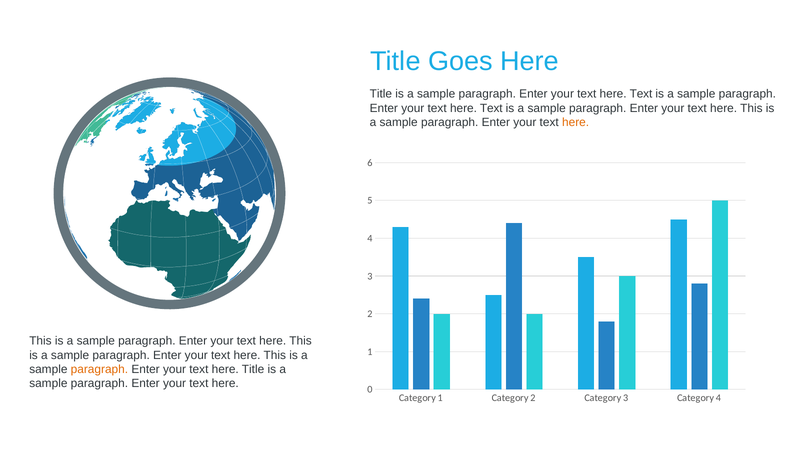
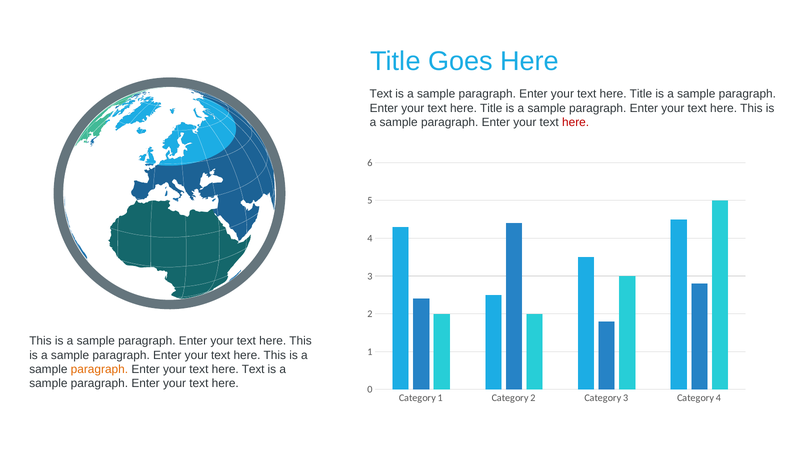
Title: Title -> Text (381, 94)
Text: Text -> Title (641, 94)
Text: Text -> Title (491, 108)
here colour: orange -> red (576, 122)
text here Title: Title -> Text (253, 369)
